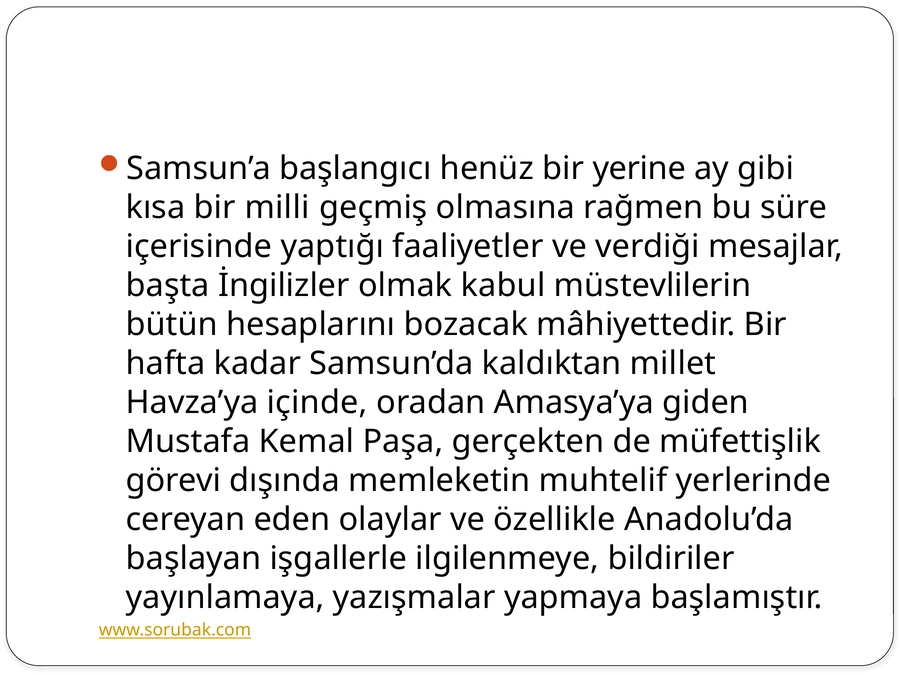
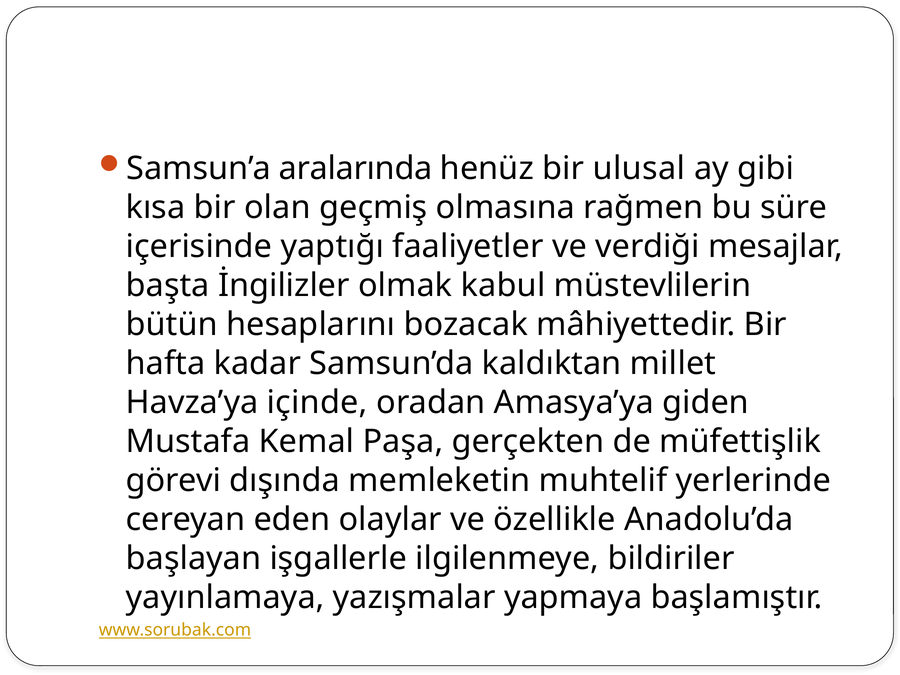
başlangıcı: başlangıcı -> aralarında (356, 169)
yerine: yerine -> ulusal (639, 169)
milli: milli -> olan (277, 208)
